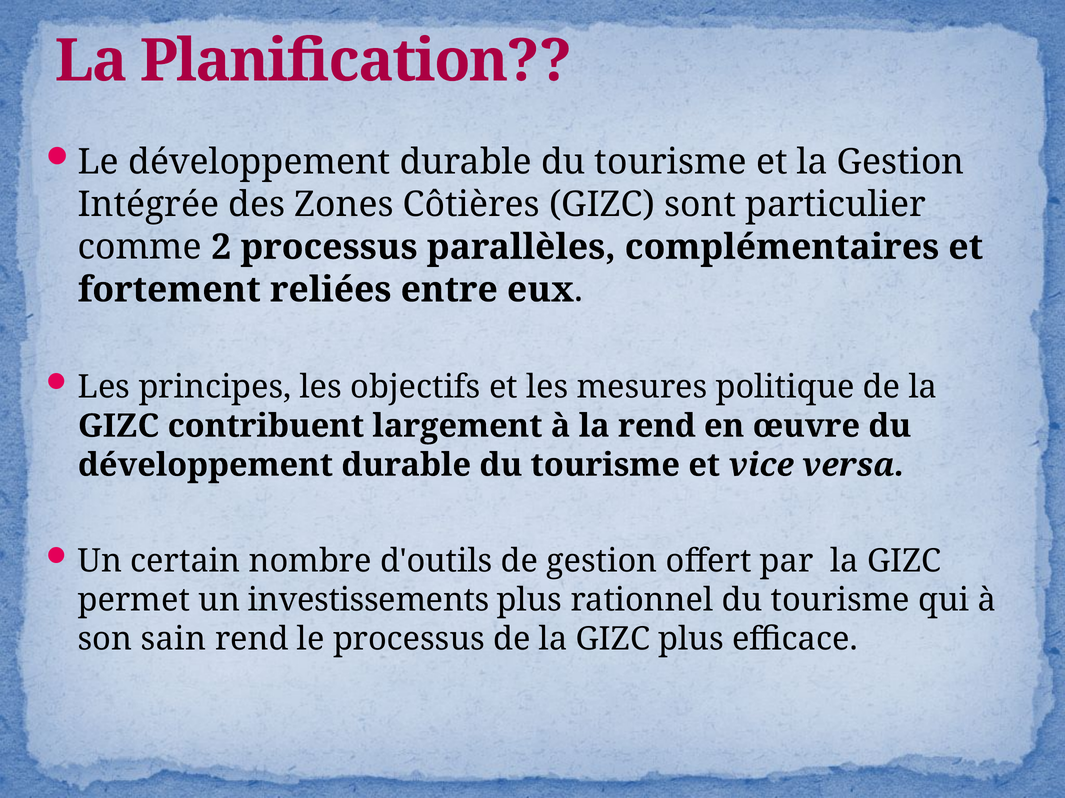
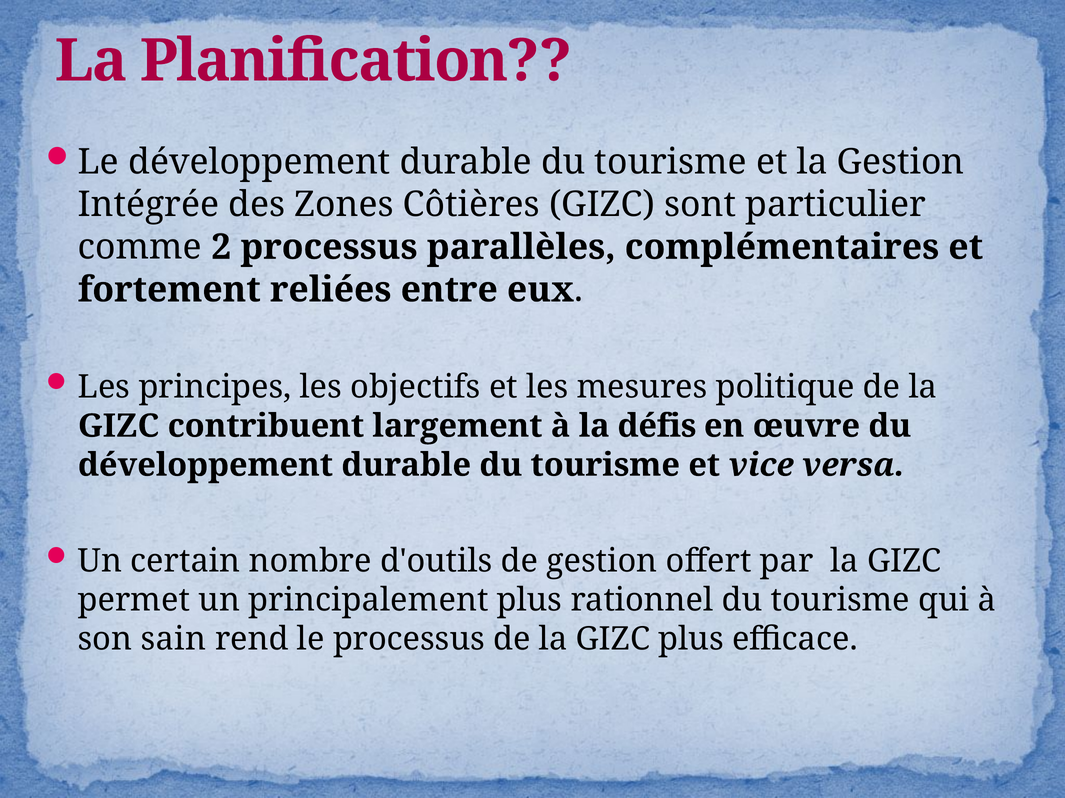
la rend: rend -> défis (657, 426)
investissements: investissements -> principalement (368, 600)
